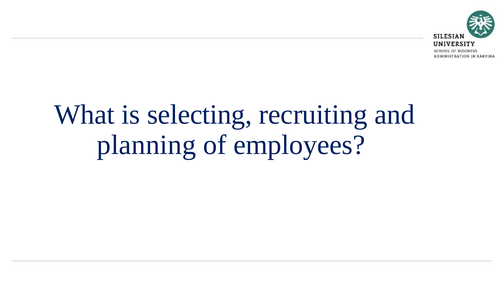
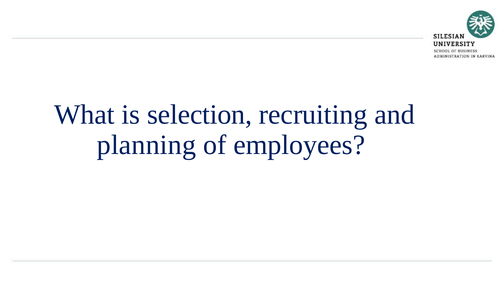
selecting: selecting -> selection (200, 115)
